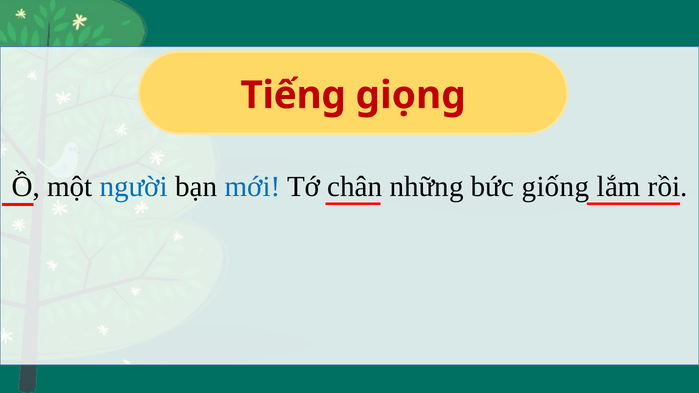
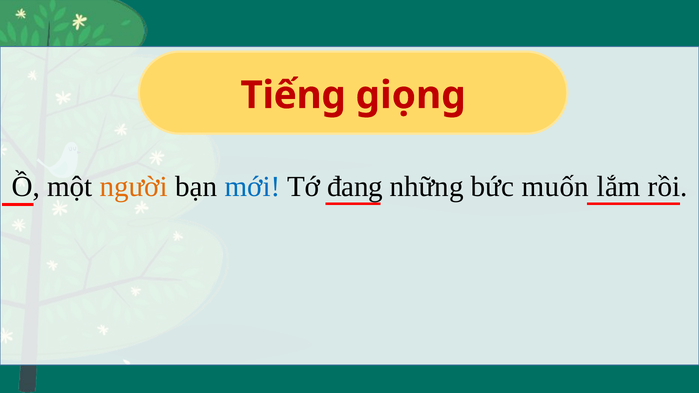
người colour: blue -> orange (134, 187)
chân: chân -> đang (355, 187)
giống: giống -> muốn (555, 187)
